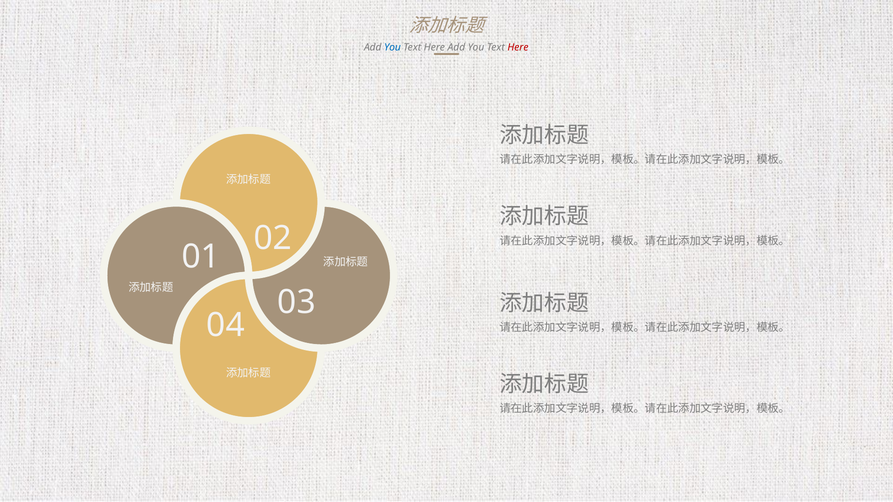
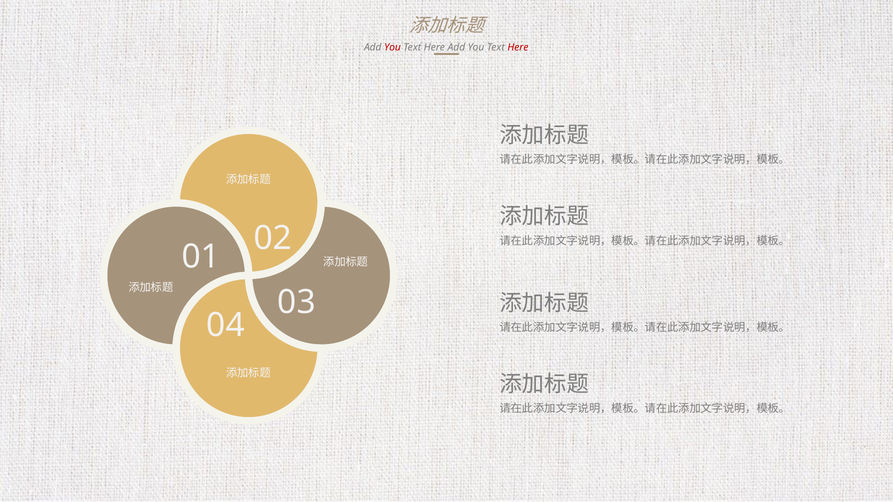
You colour: blue -> red (392, 47)
